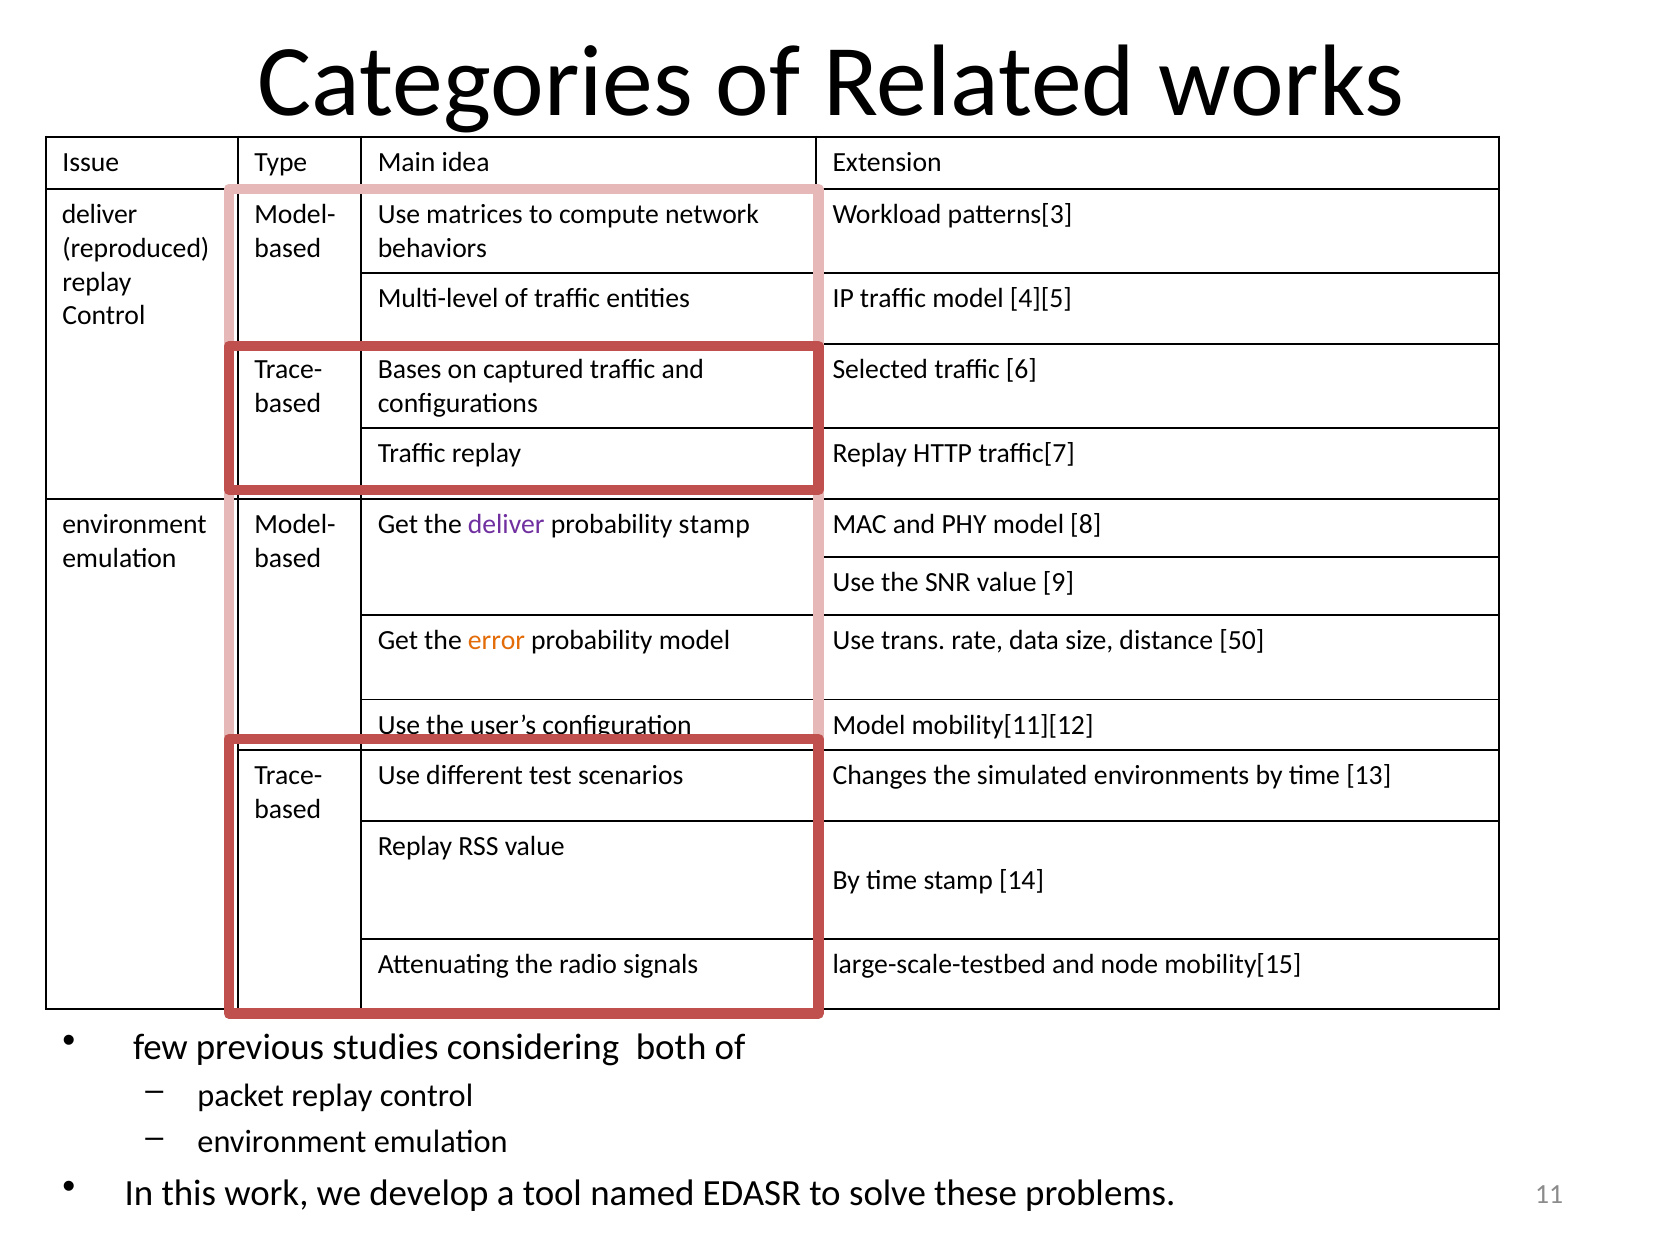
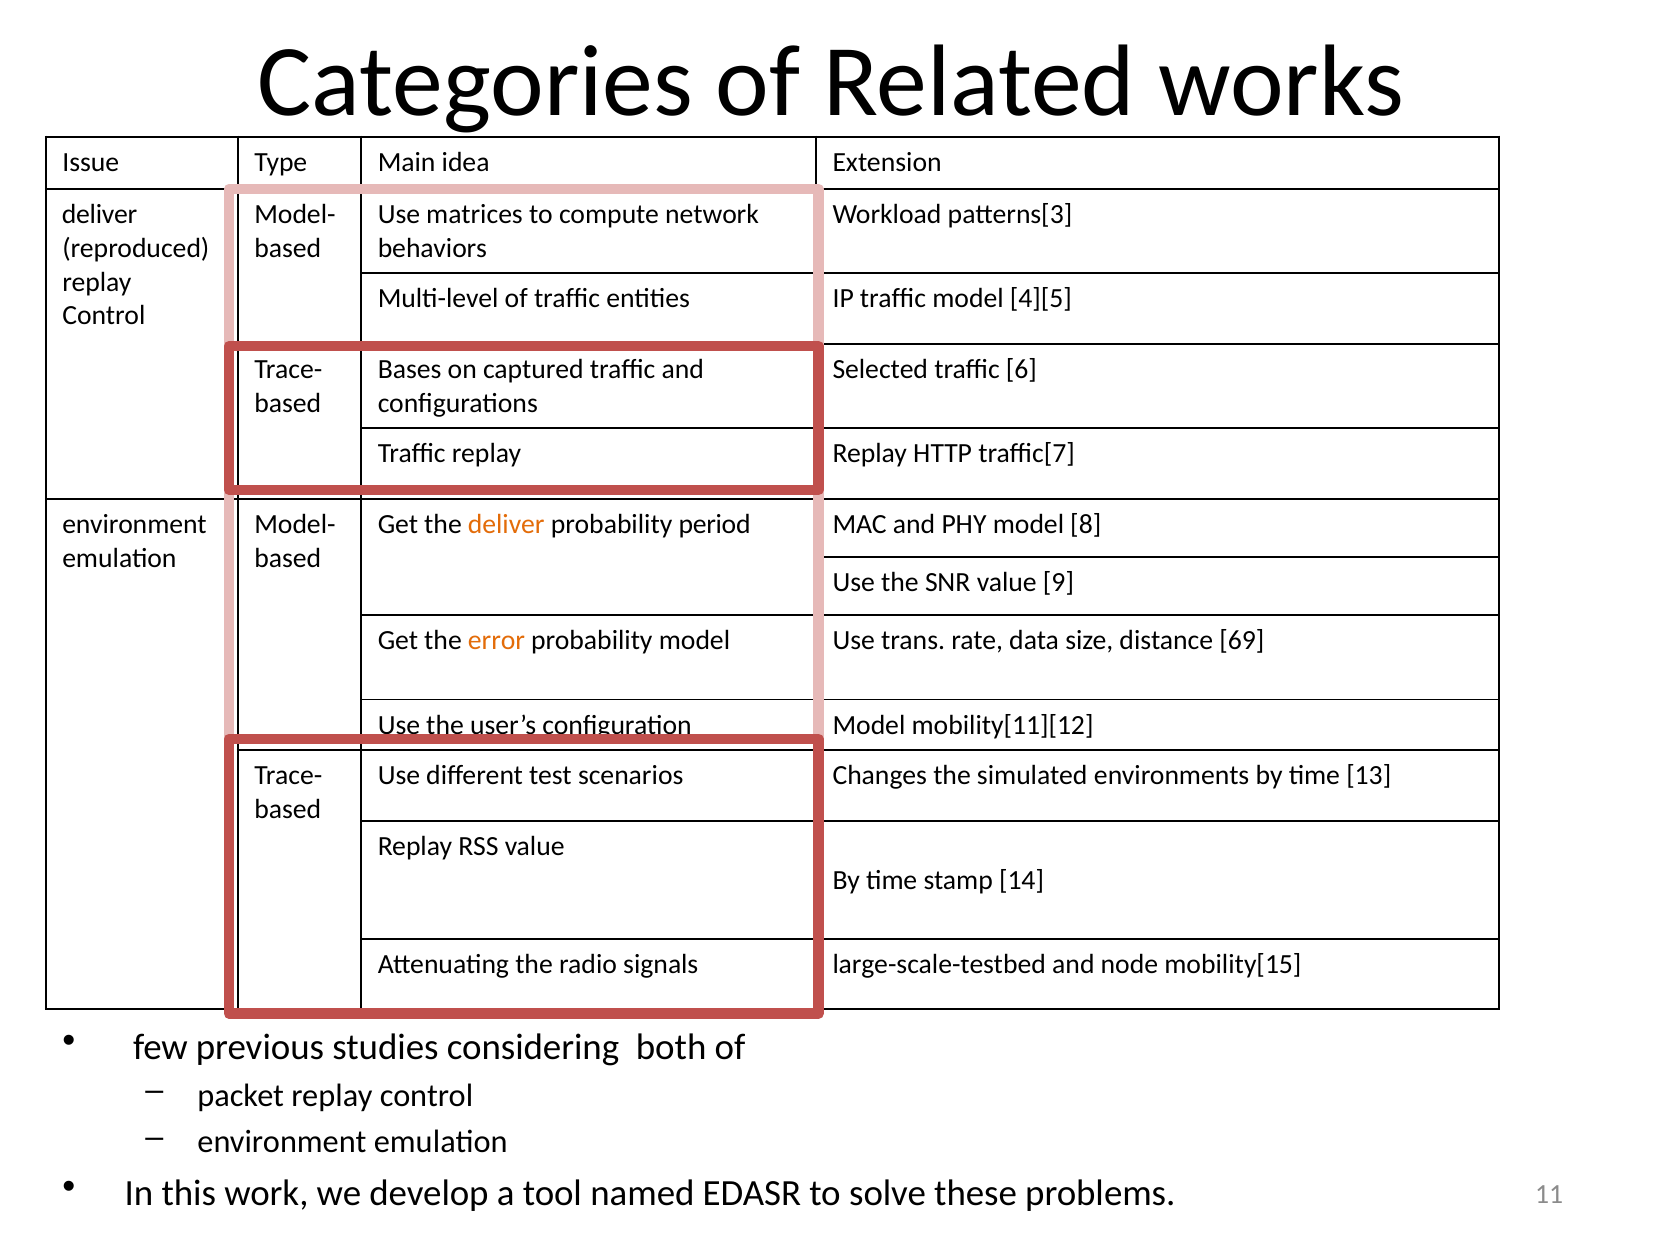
deliver colour: purple -> orange (506, 524)
probability stamp: stamp -> period (715, 524)
50: 50 -> 69 (1242, 641)
